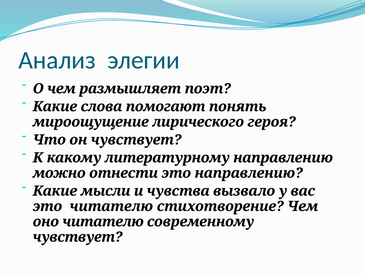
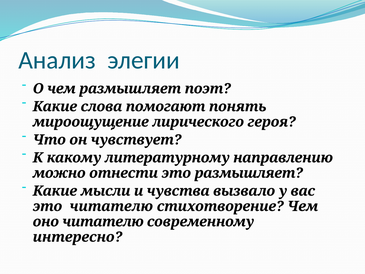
это направлению: направлению -> размышляет (249, 173)
чувствует: чувствует -> интересно (78, 237)
